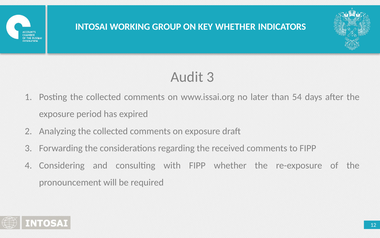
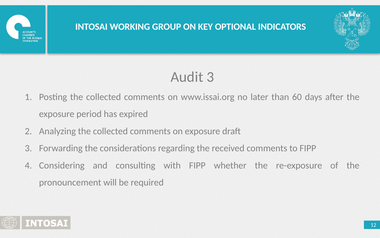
KEY WHETHER: WHETHER -> OPTIONAL (235, 27)
54: 54 -> 60 (297, 97)
